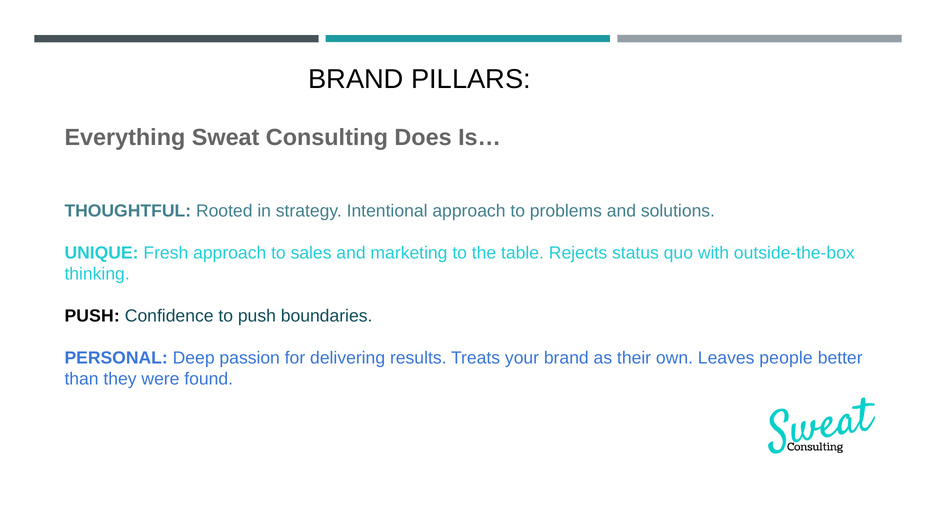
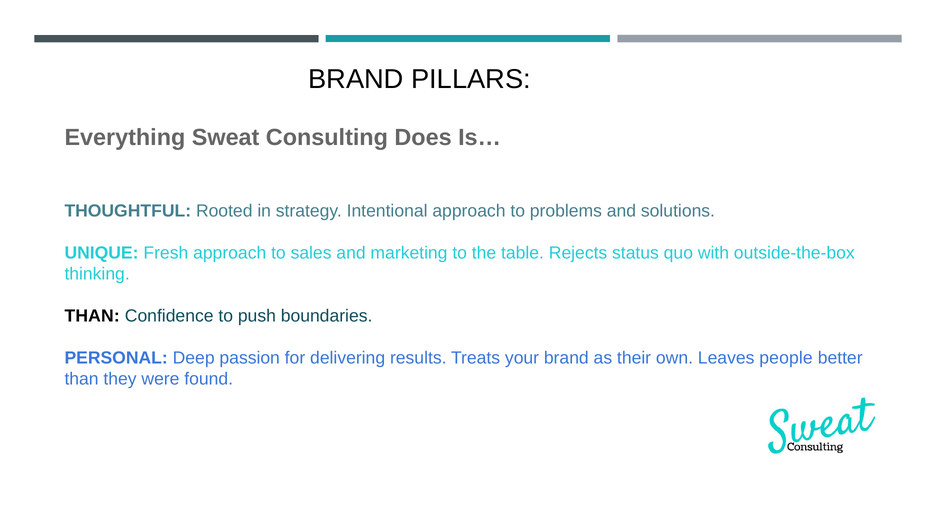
PUSH: PUSH -> THAN (92, 316)
